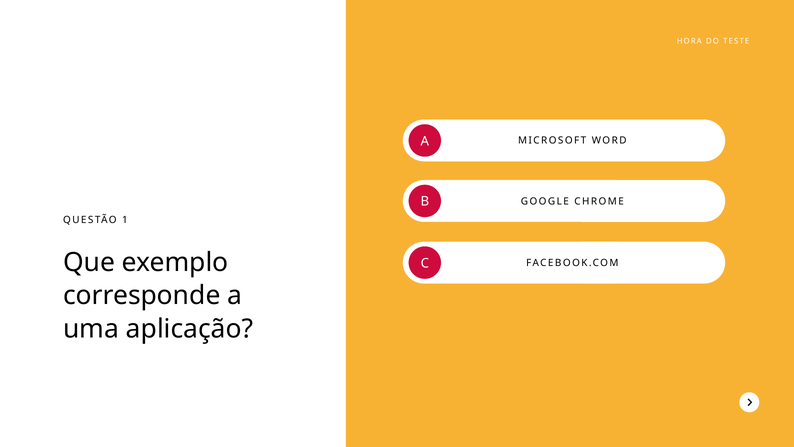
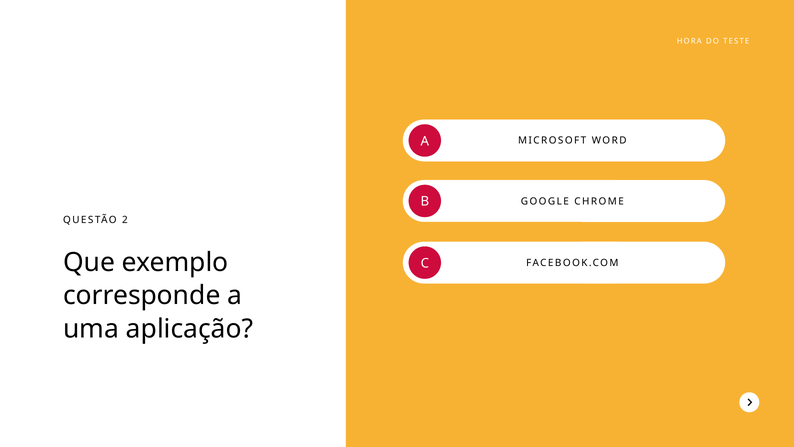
1: 1 -> 2 (125, 220)
